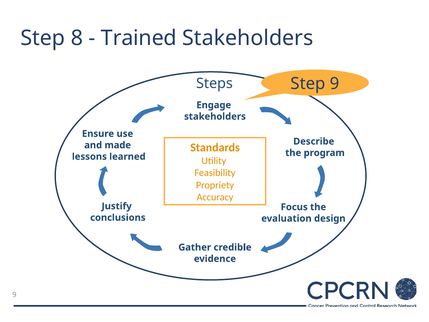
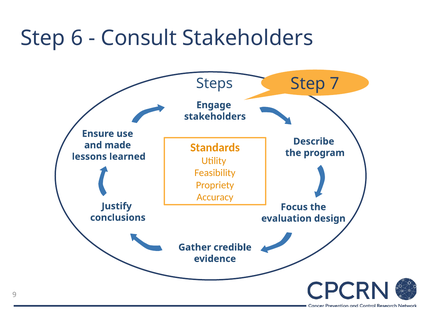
8: 8 -> 6 (77, 38)
Trained: Trained -> Consult (139, 38)
Step 9: 9 -> 7 (335, 84)
